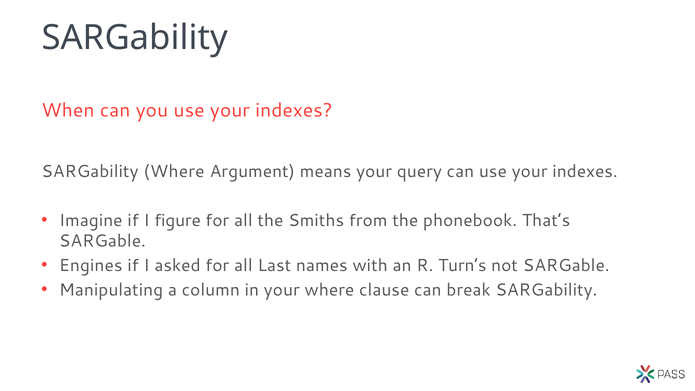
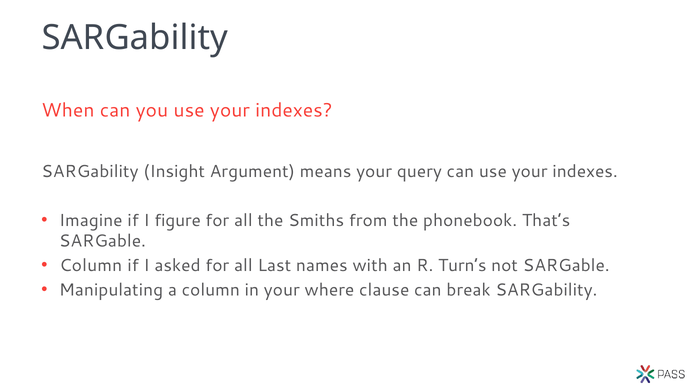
SARGability Where: Where -> Insight (174, 172)
Engines: Engines -> Column (91, 265)
